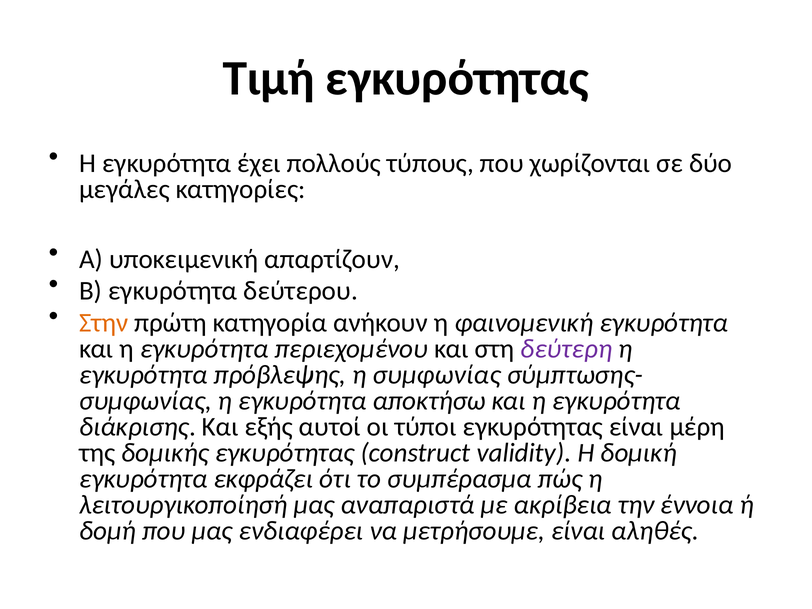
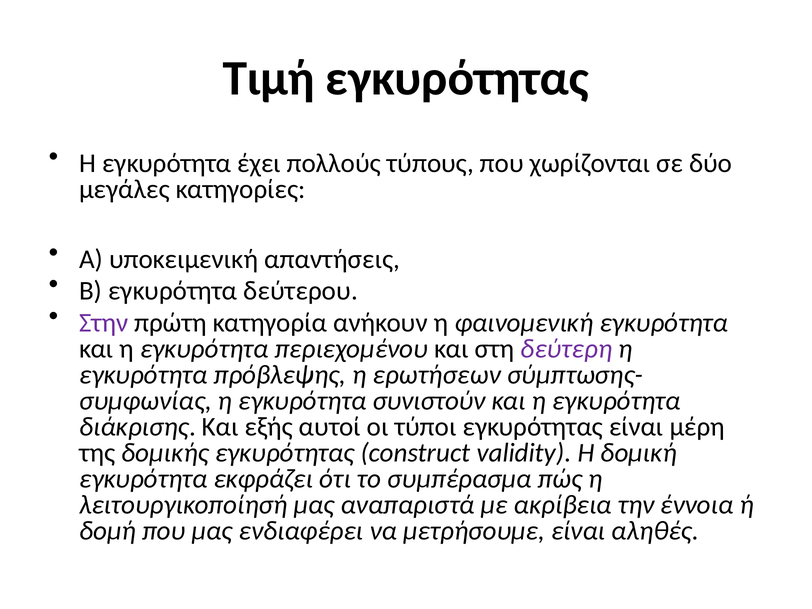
απαρτίζουν: απαρτίζουν -> απαντήσεις (332, 259)
Στην colour: orange -> purple (104, 323)
η συμφωνίας: συμφωνίας -> ερωτήσεων (437, 375)
αποκτήσω: αποκτήσω -> συνιστούν (429, 401)
